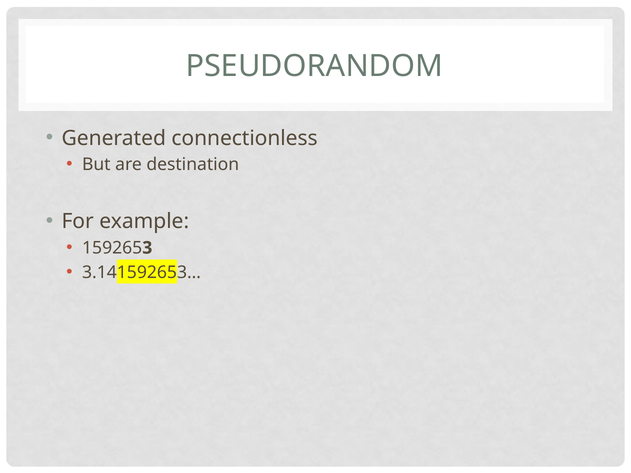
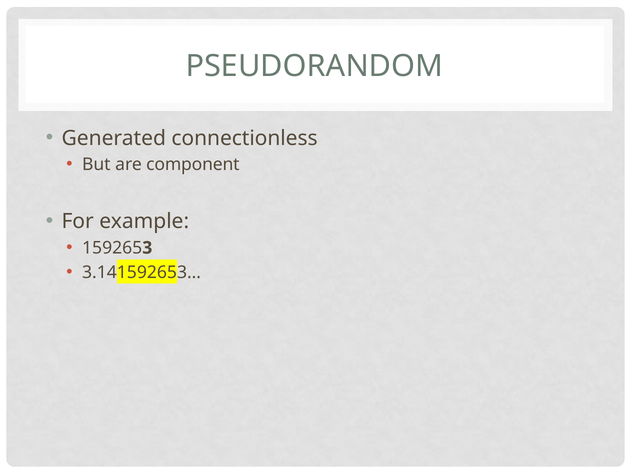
destination: destination -> component (193, 165)
